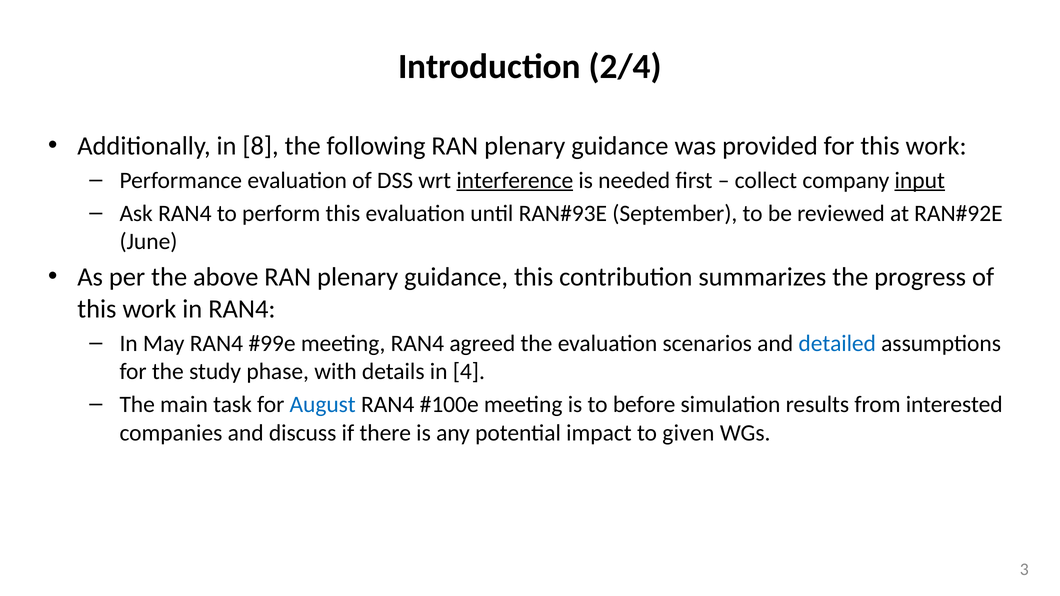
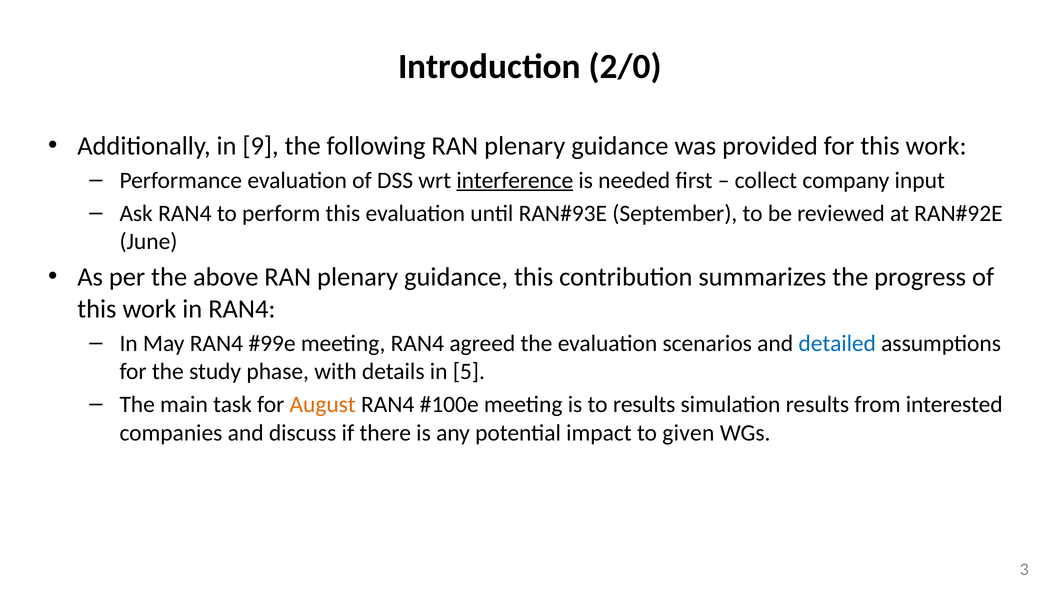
2/4: 2/4 -> 2/0 (625, 67)
8: 8 -> 9 (261, 146)
input underline: present -> none (920, 180)
4: 4 -> 5 (469, 372)
August colour: blue -> orange (323, 405)
to before: before -> results (644, 405)
